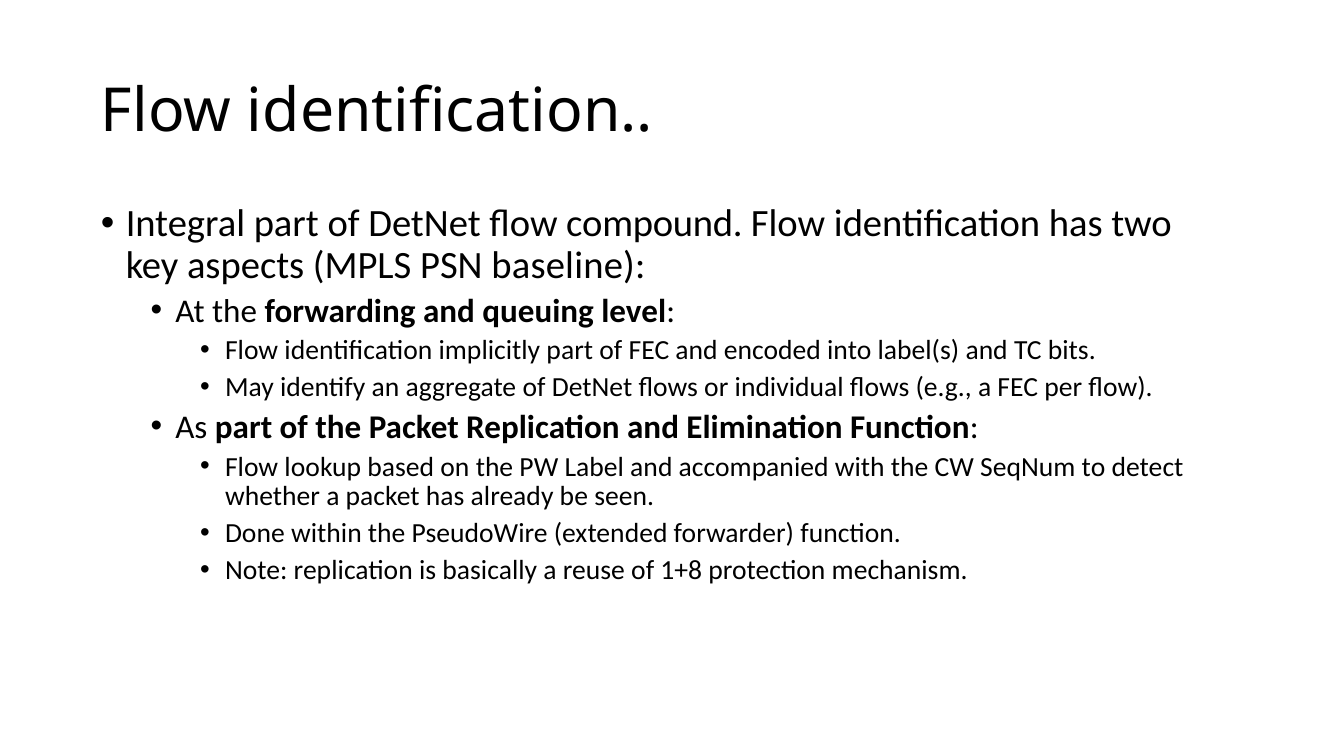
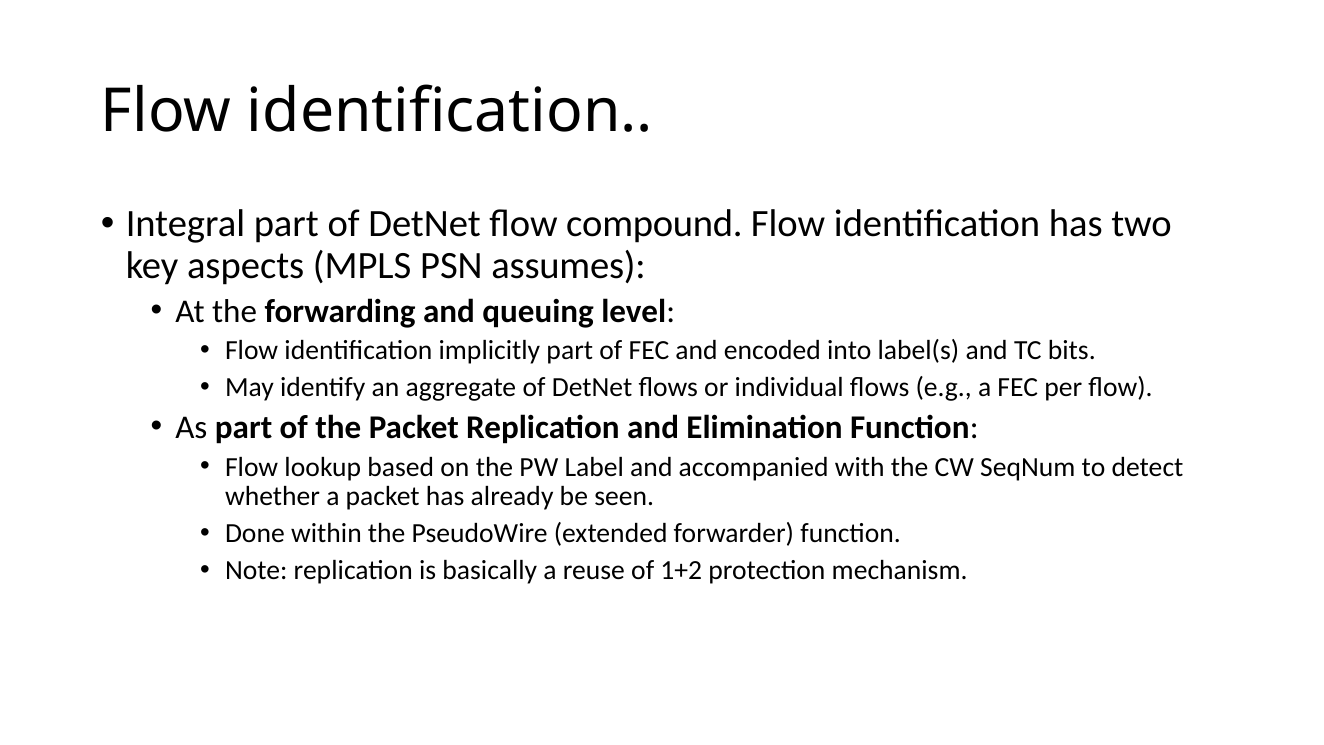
baseline: baseline -> assumes (569, 265)
1+8: 1+8 -> 1+2 (681, 570)
